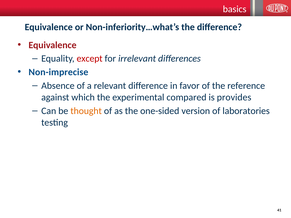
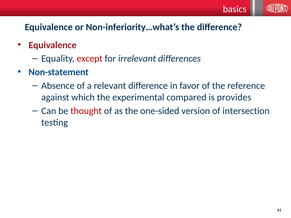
Non-imprecise: Non-imprecise -> Non-statement (59, 72)
thought colour: orange -> red (86, 111)
laboratories: laboratories -> intersection (246, 111)
